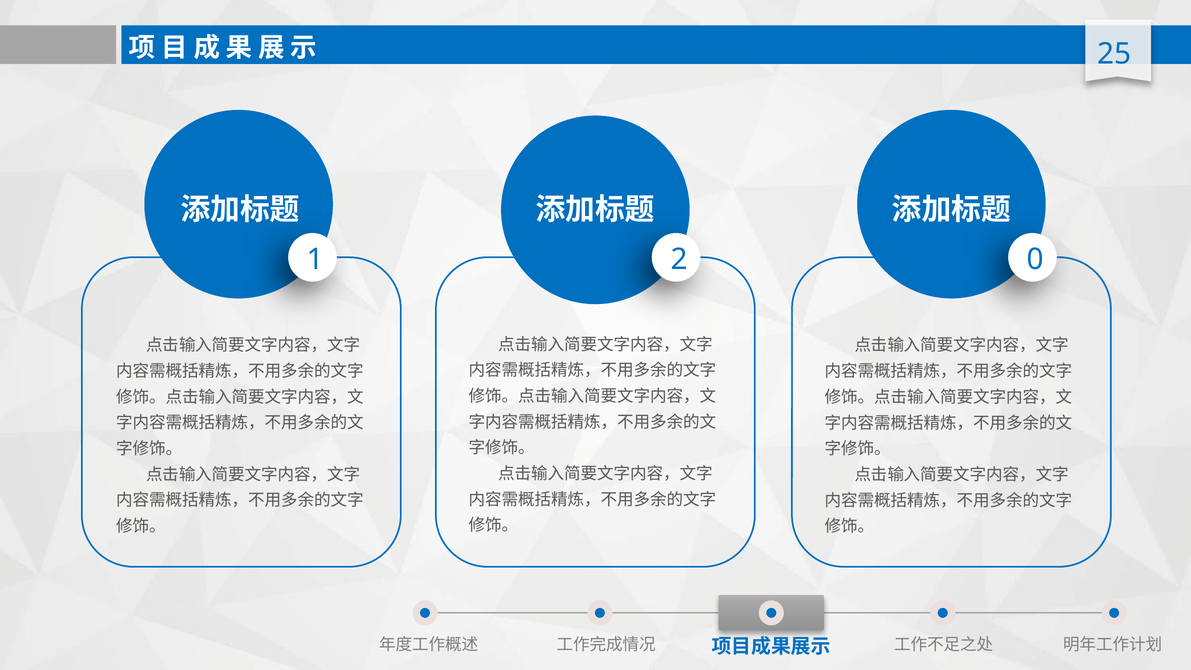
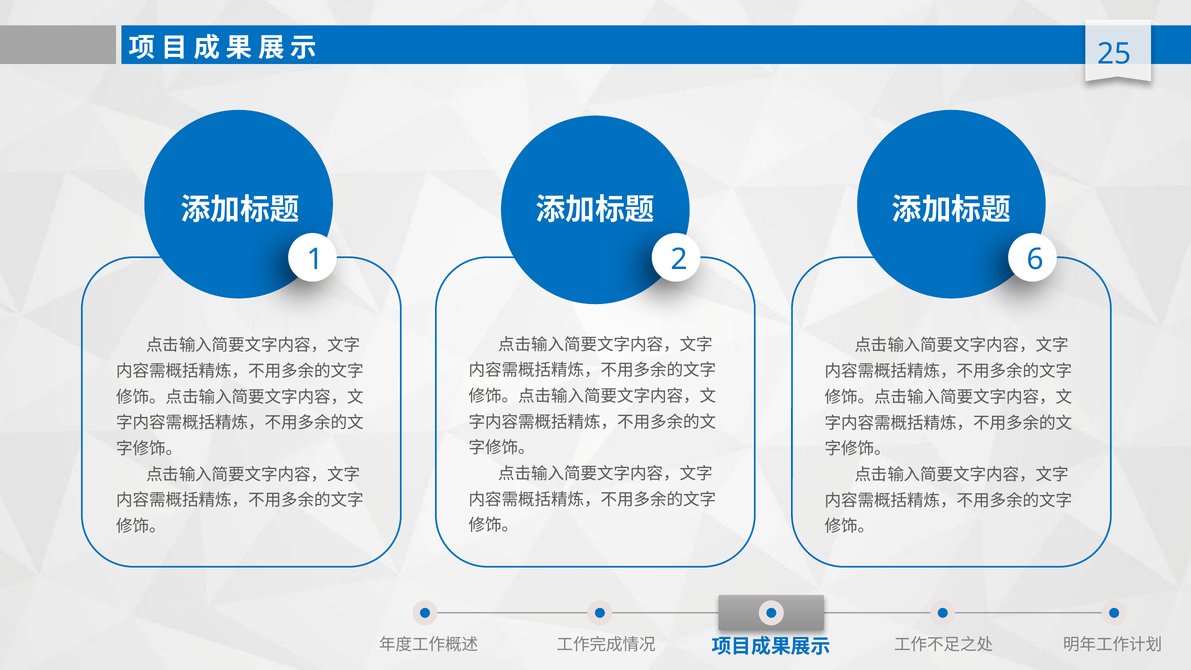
0: 0 -> 6 (1035, 259)
